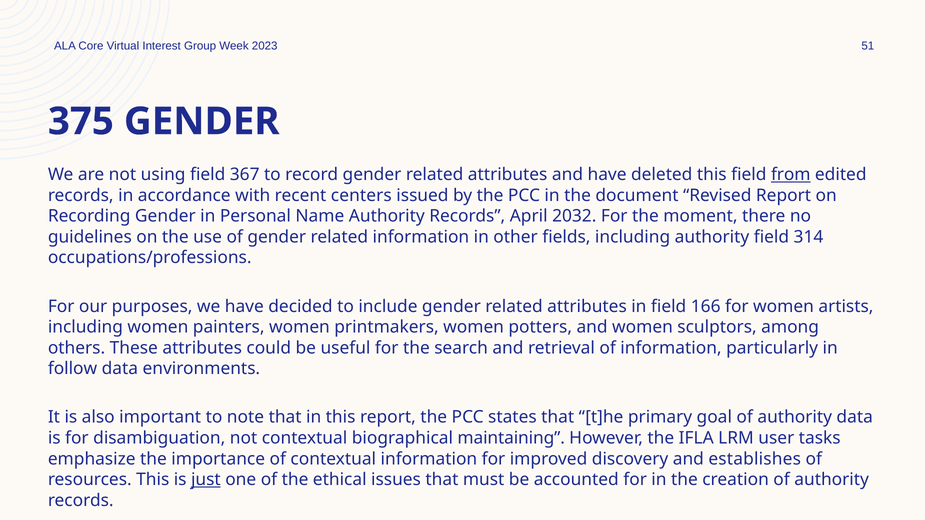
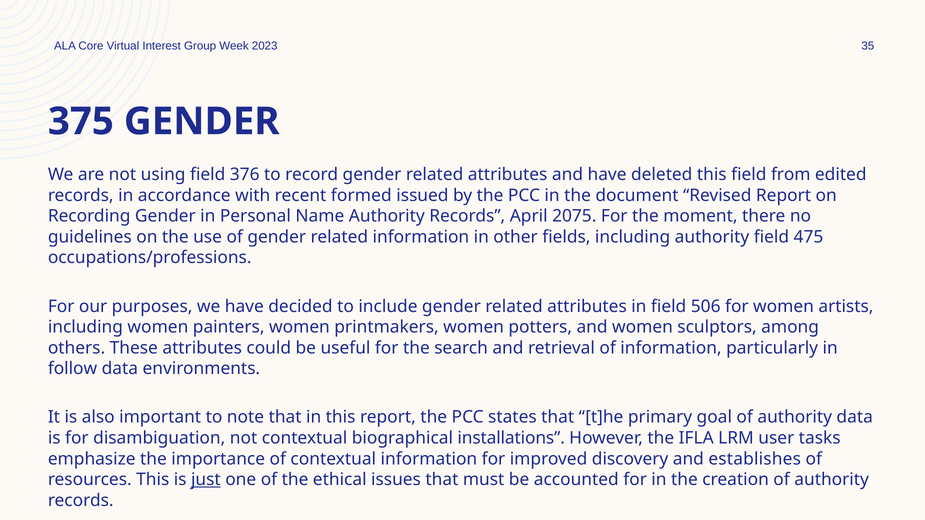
51: 51 -> 35 (868, 46)
367: 367 -> 376 (245, 175)
from underline: present -> none (791, 175)
centers: centers -> formed (361, 195)
2032: 2032 -> 2075 (574, 216)
314: 314 -> 475 (808, 237)
166: 166 -> 506 (706, 306)
maintaining: maintaining -> installations (511, 438)
